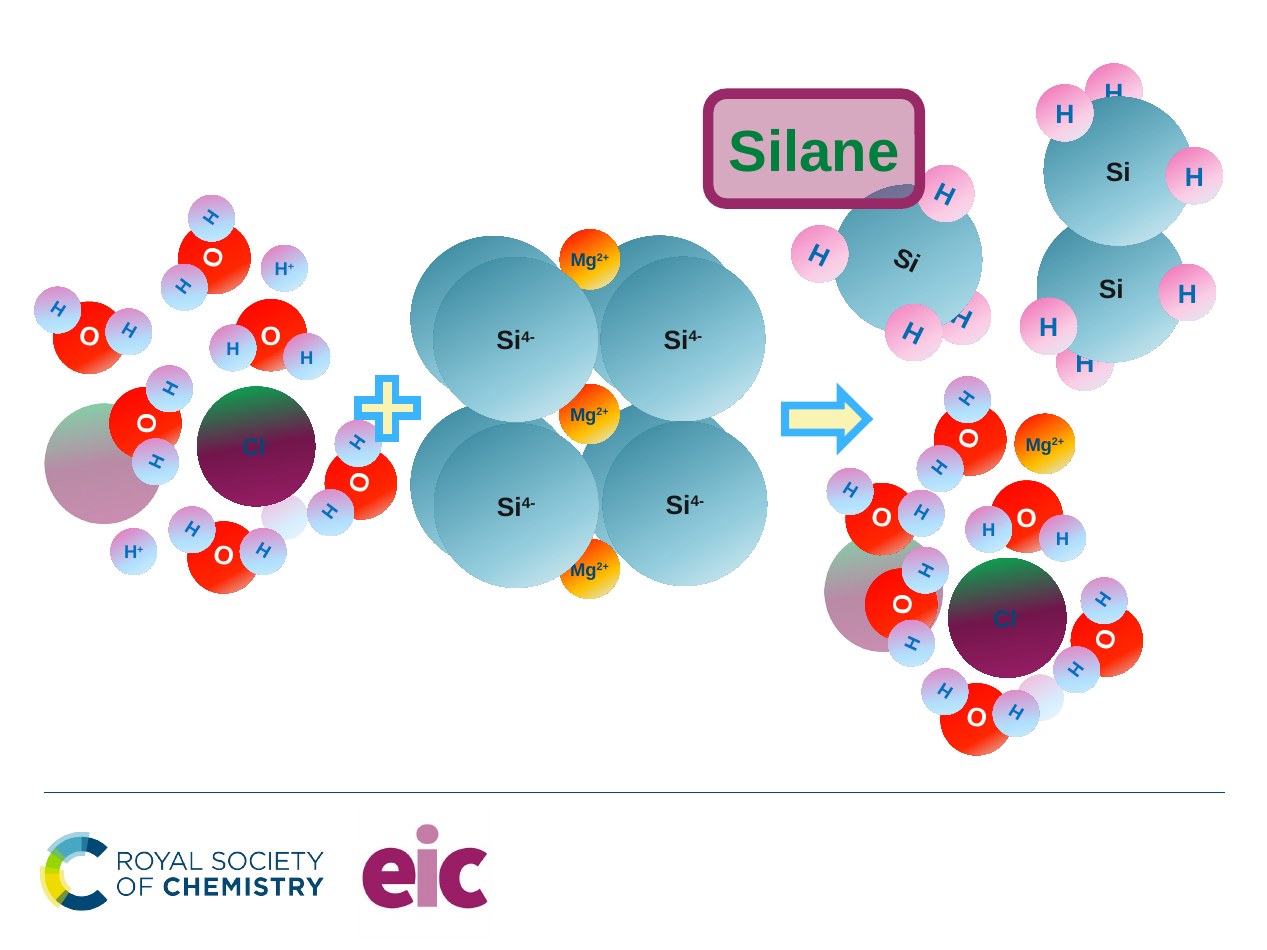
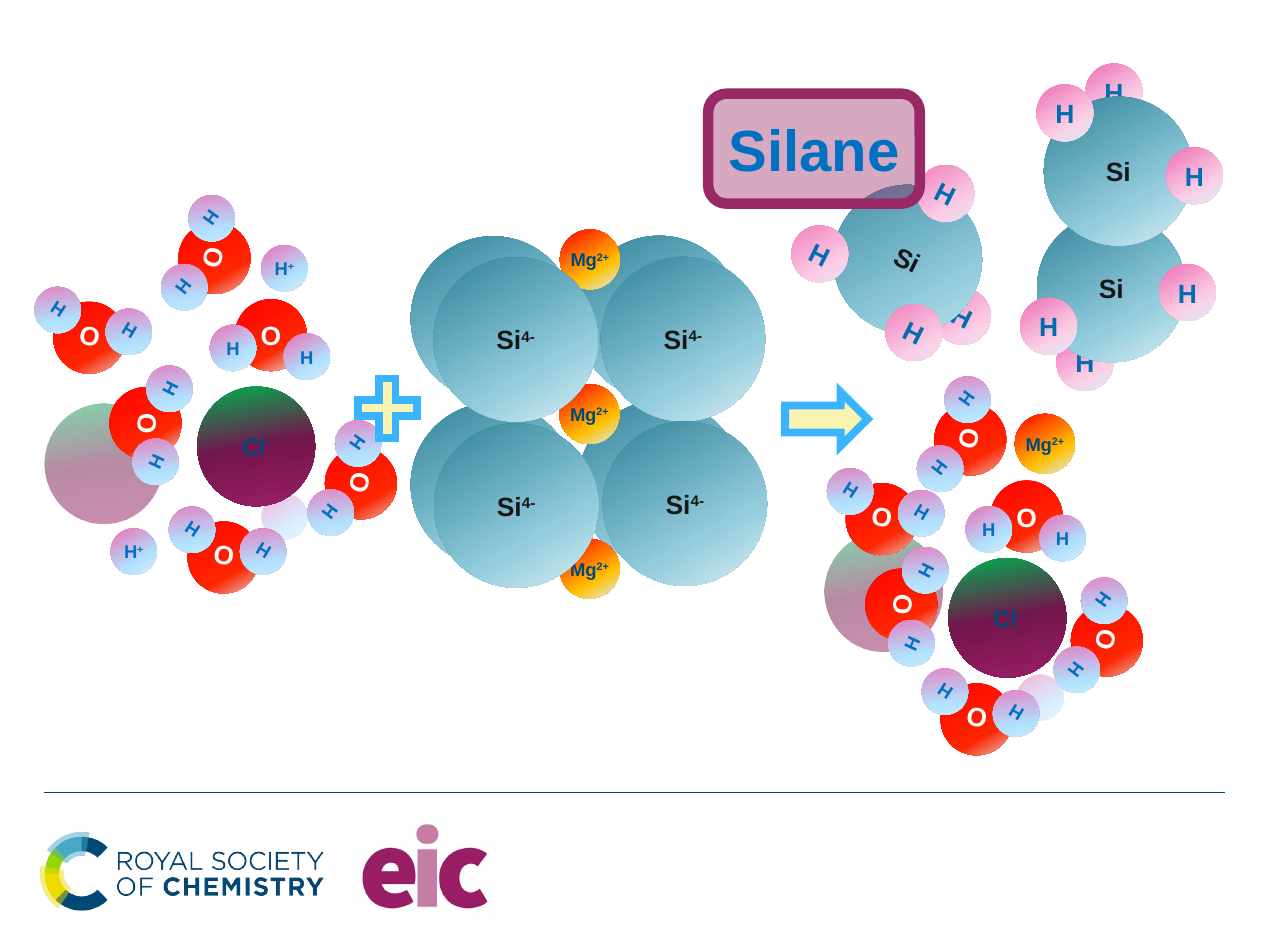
Silane colour: green -> blue (814, 153)
